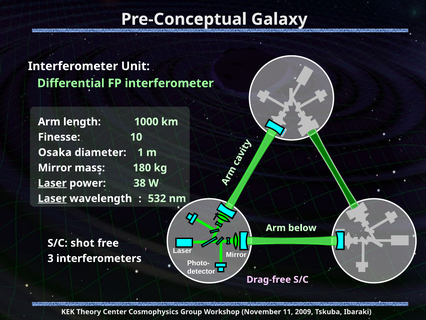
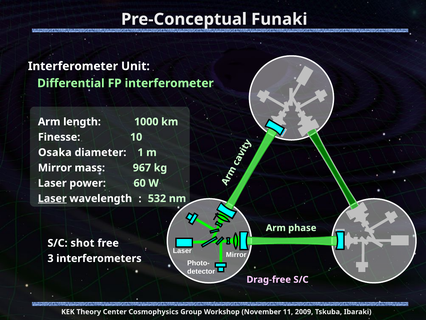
Galaxy: Galaxy -> Funaki (279, 19)
180: 180 -> 967 (142, 168)
Laser underline: present -> none (52, 183)
38: 38 -> 60 (140, 183)
below: below -> phase (302, 228)
